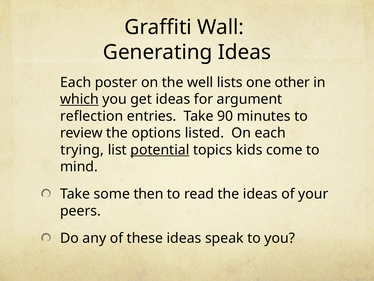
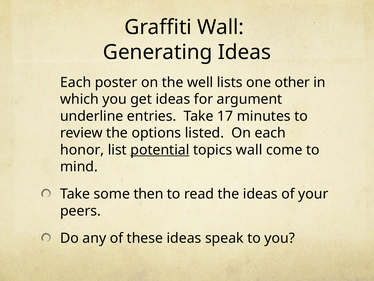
which underline: present -> none (79, 99)
reflection: reflection -> underline (92, 116)
90: 90 -> 17 (225, 116)
trying: trying -> honor (82, 150)
topics kids: kids -> wall (249, 150)
